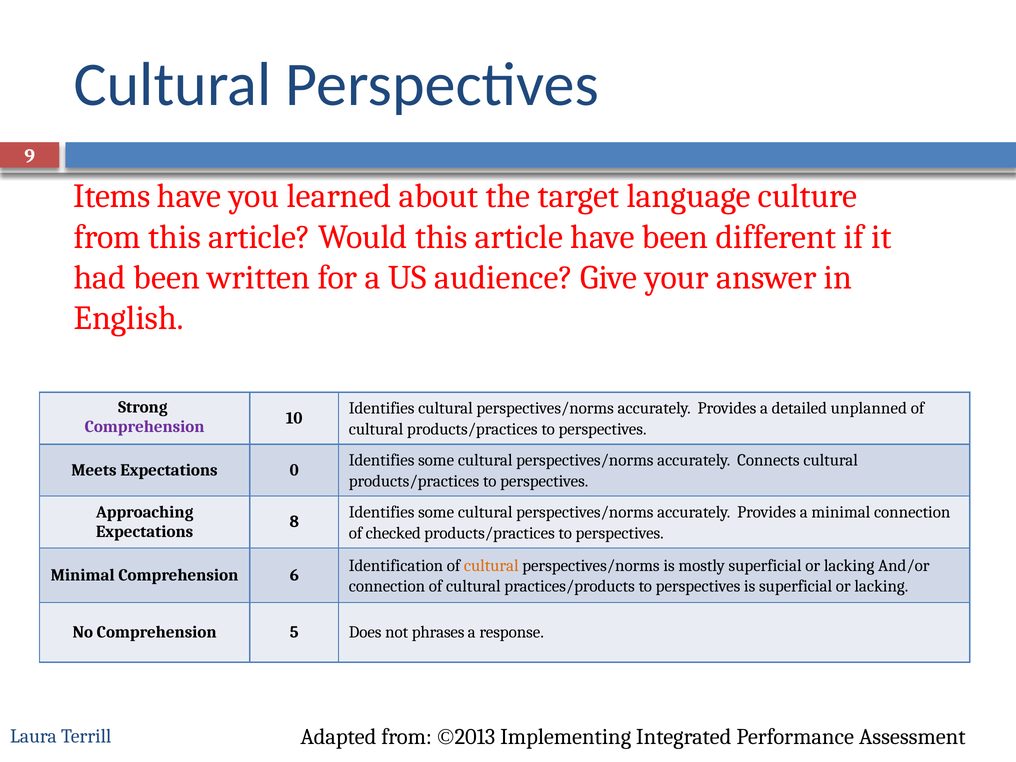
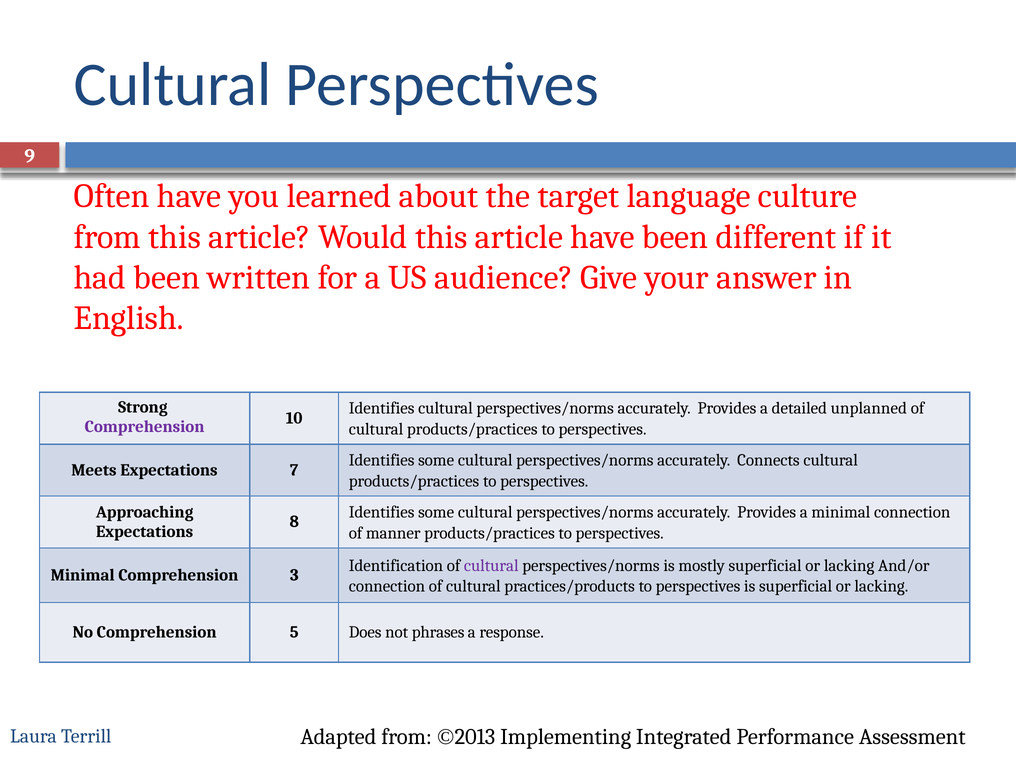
Items: Items -> Often (112, 196)
0: 0 -> 7 (294, 470)
checked: checked -> manner (393, 533)
cultural colour: orange -> purple (491, 565)
6: 6 -> 3 (294, 575)
